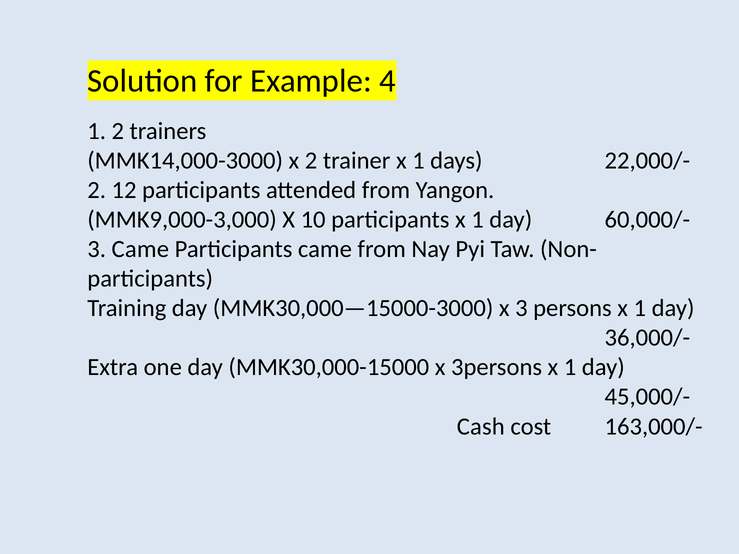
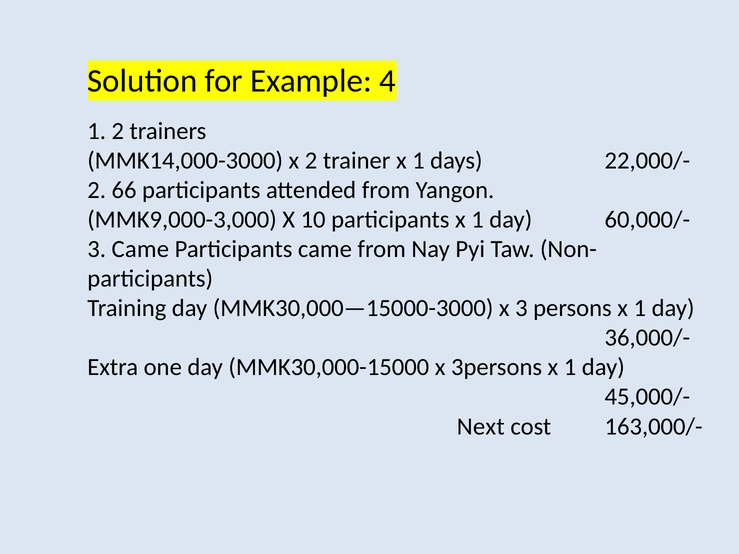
12: 12 -> 66 (124, 190)
Cash: Cash -> Next (481, 427)
